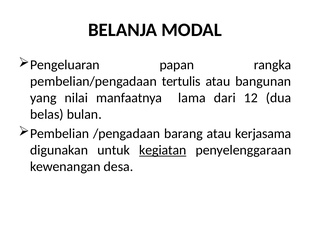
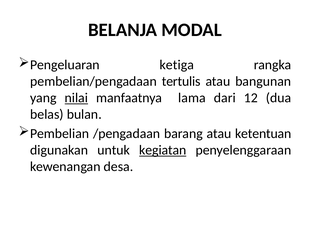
papan: papan -> ketiga (177, 65)
nilai underline: none -> present (76, 98)
kerjasama: kerjasama -> ketentuan (263, 134)
